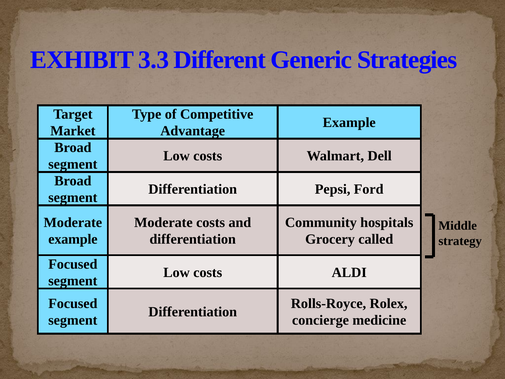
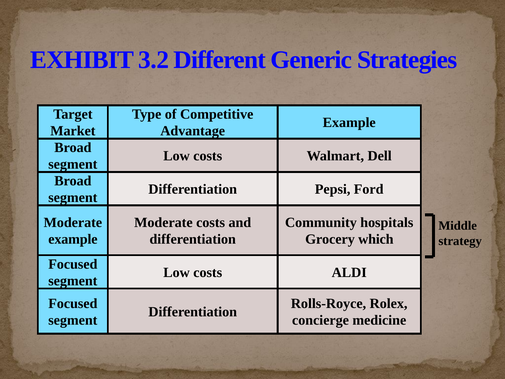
3.3: 3.3 -> 3.2 (154, 60)
called: called -> which (376, 239)
